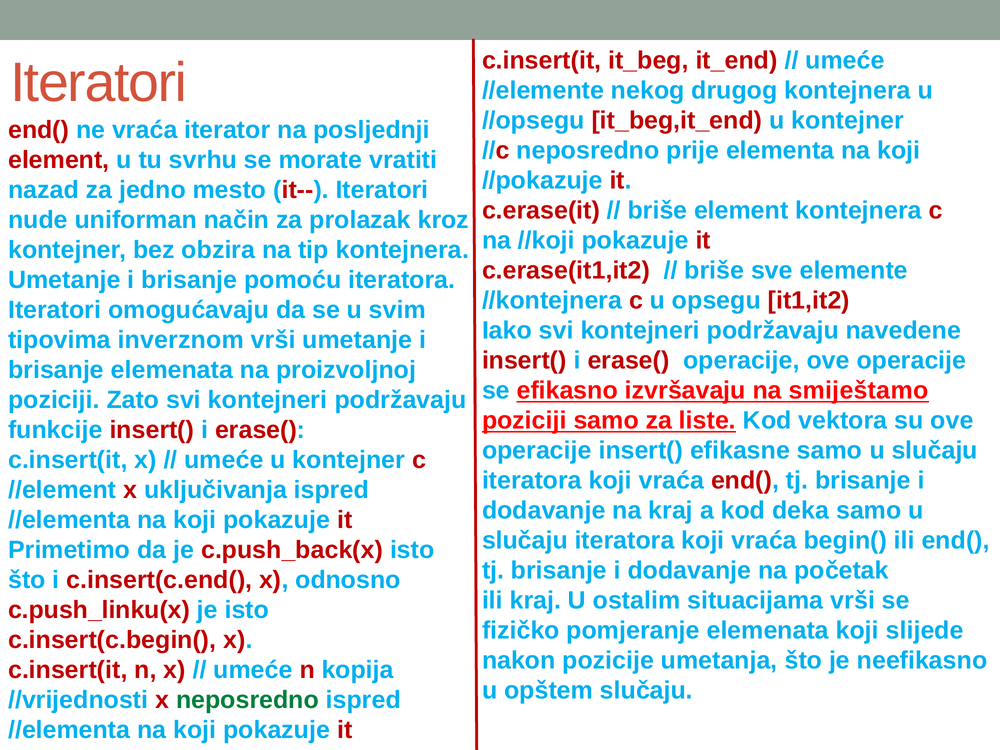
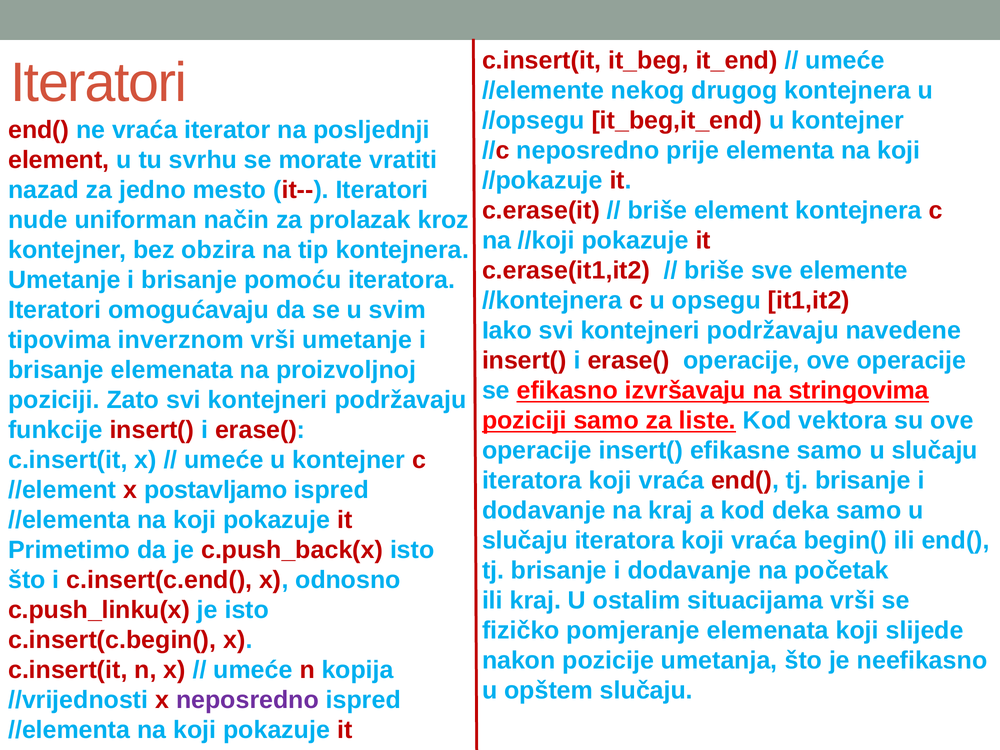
smiještamo: smiještamo -> stringovima (859, 391)
uključivanja: uključivanja -> postavljamo (216, 490)
neposredno colour: green -> purple (248, 700)
